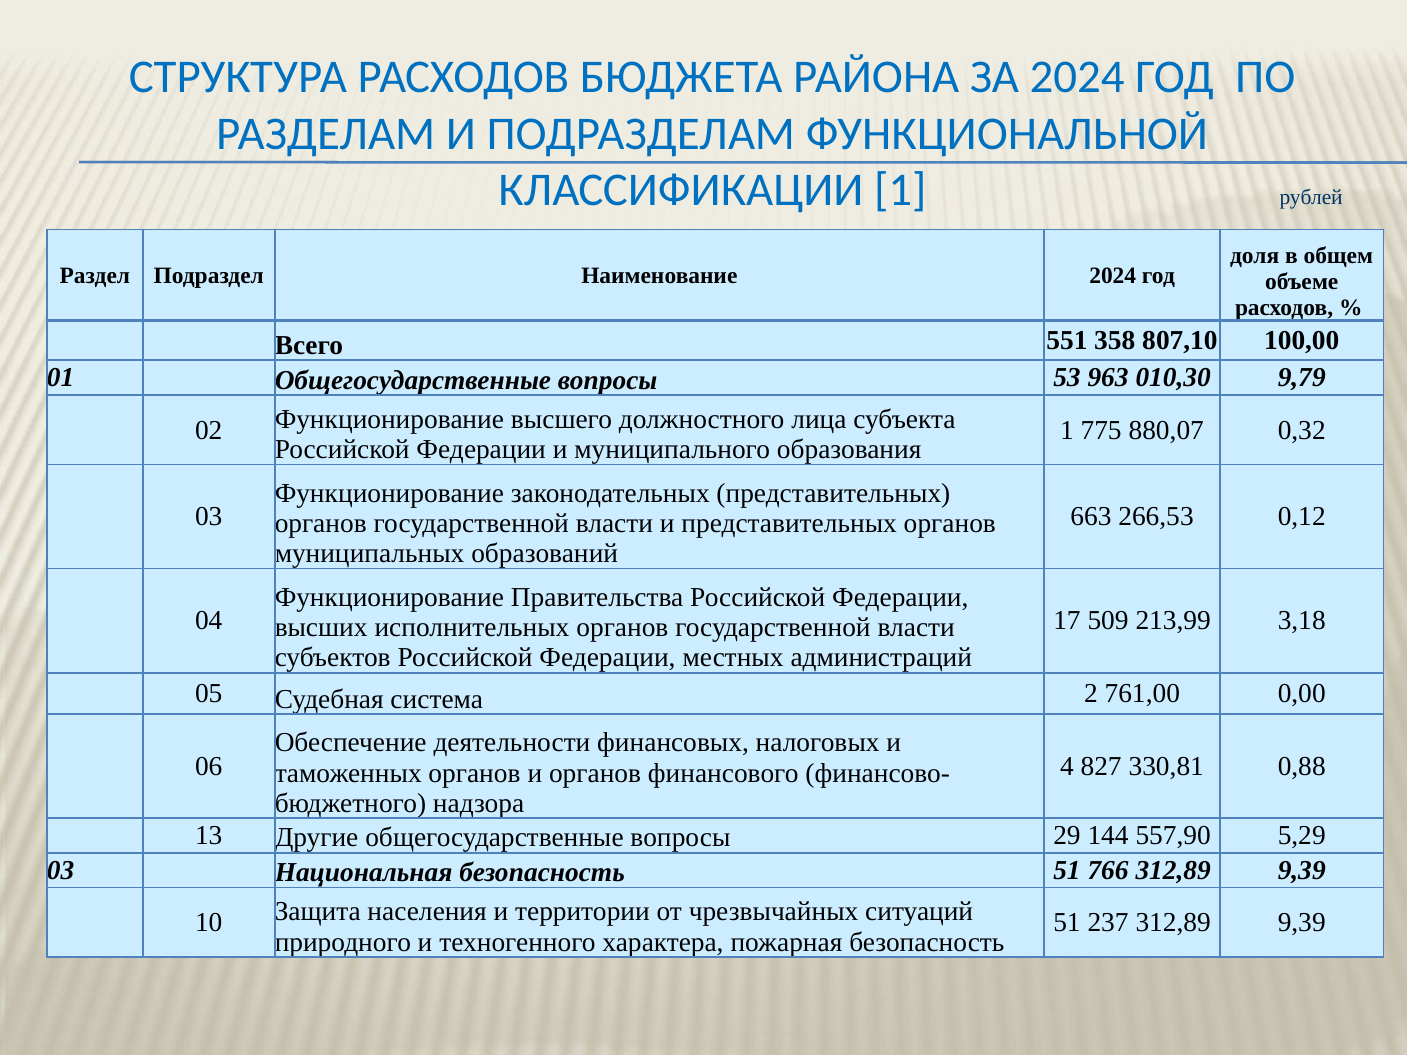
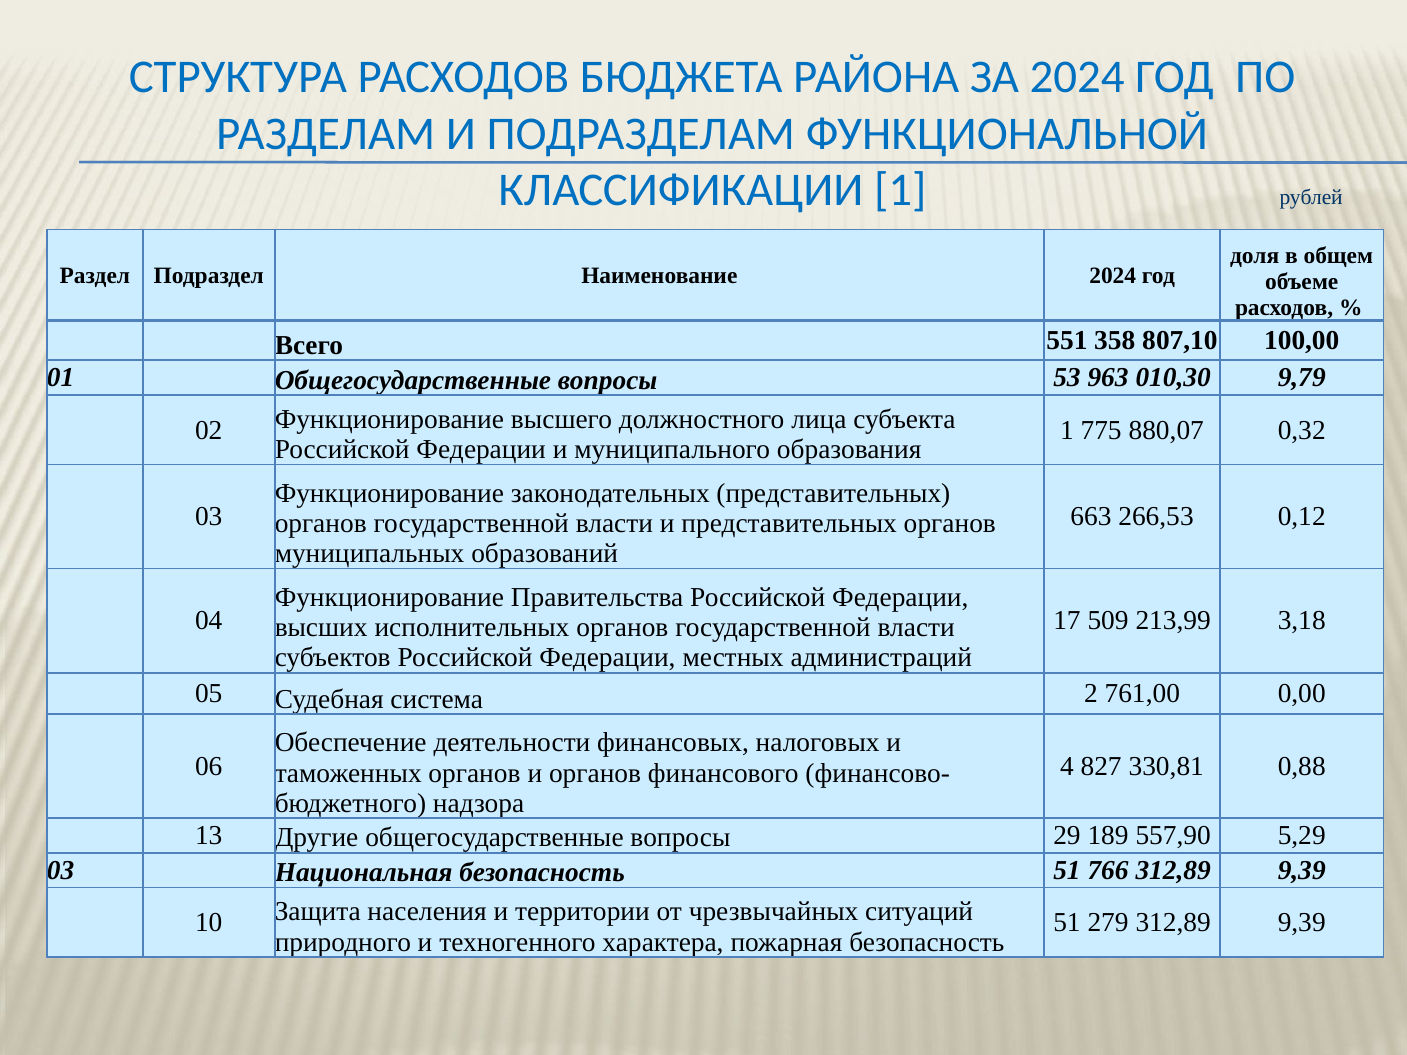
144: 144 -> 189 (1108, 836)
237: 237 -> 279 (1108, 923)
